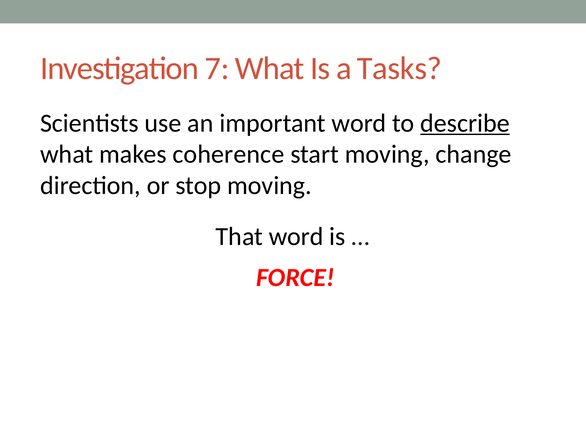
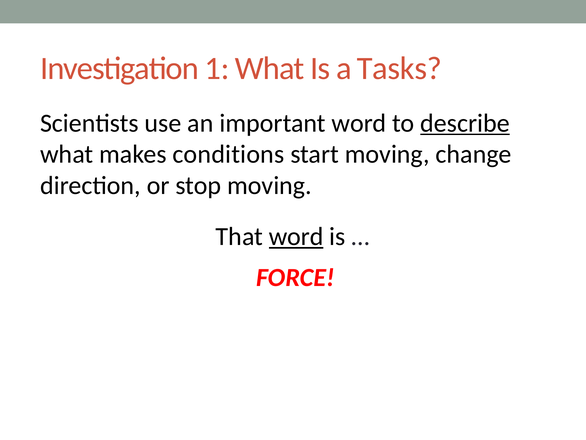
7: 7 -> 1 (217, 68)
coherence: coherence -> conditions (228, 154)
word underline: none -> present (296, 236)
